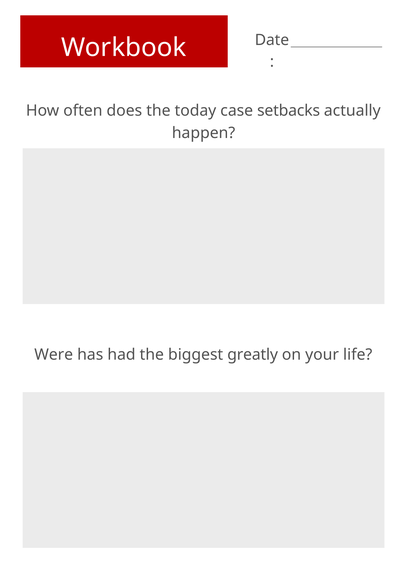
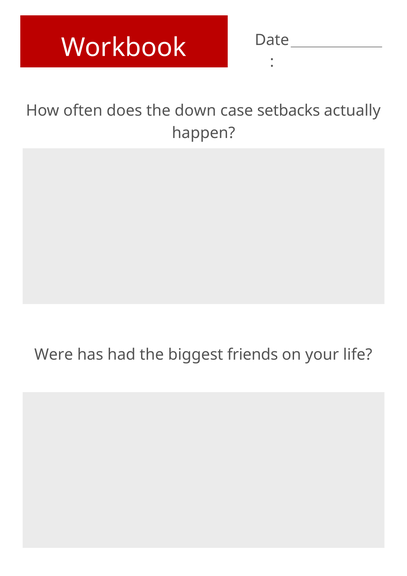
today: today -> down (195, 111)
greatly: greatly -> friends (253, 354)
